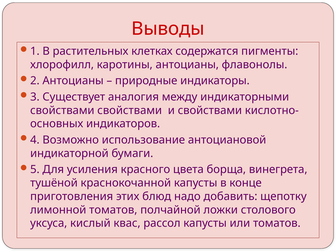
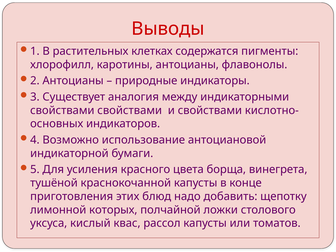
лимонной томатов: томатов -> которых (113, 210)
